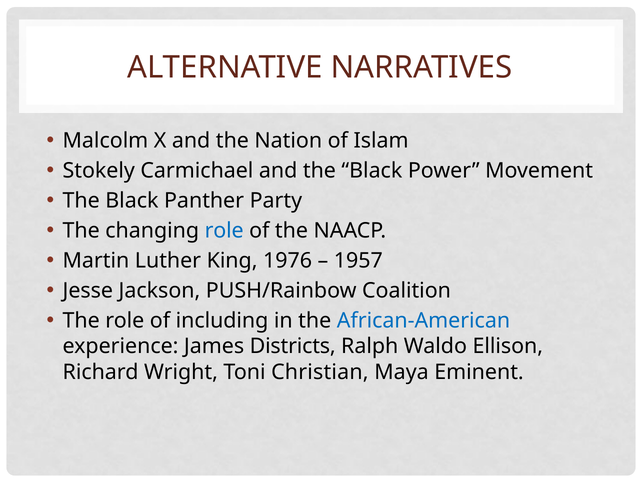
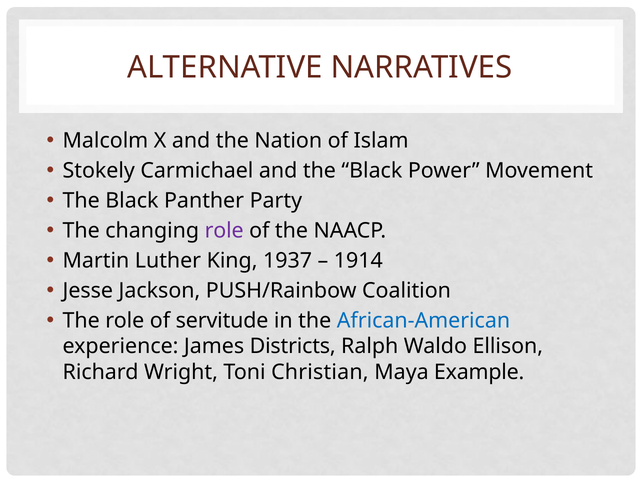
role colour: blue -> purple (224, 230)
1976: 1976 -> 1937 (288, 260)
1957: 1957 -> 1914 (358, 260)
including: including -> servitude (222, 320)
Eminent: Eminent -> Example (479, 372)
